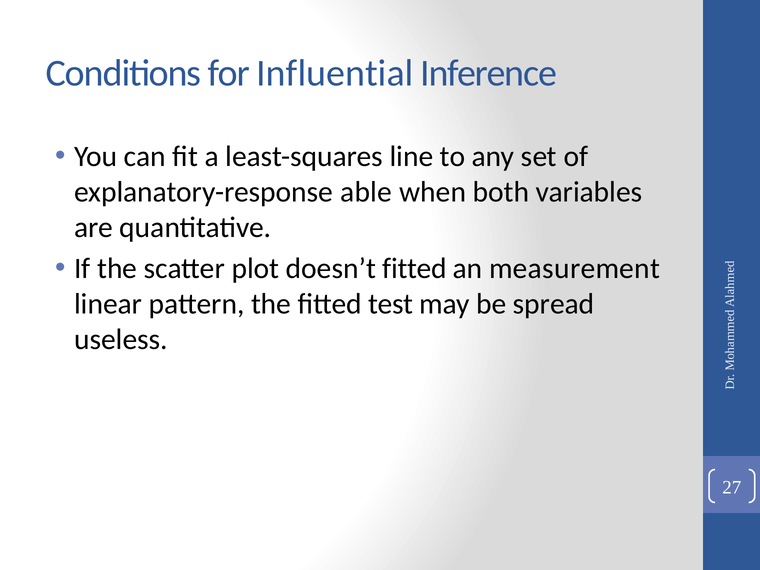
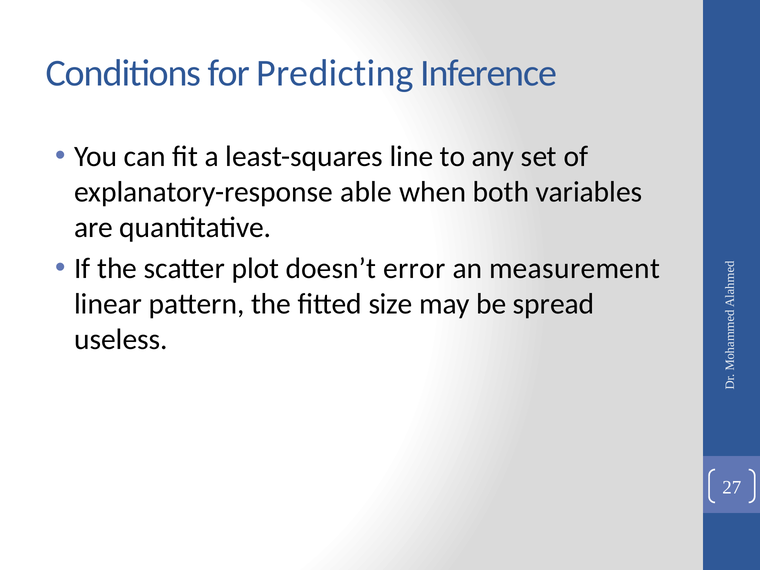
Influential: Influential -> Predicting (335, 73)
doesn’t fitted: fitted -> error (414, 269)
test: test -> size (391, 304)
